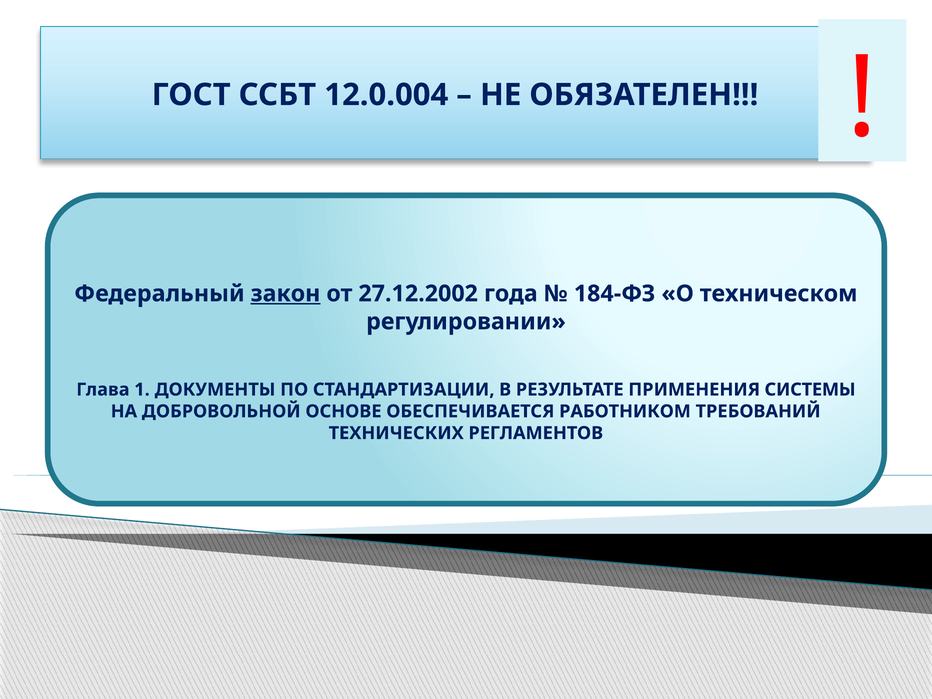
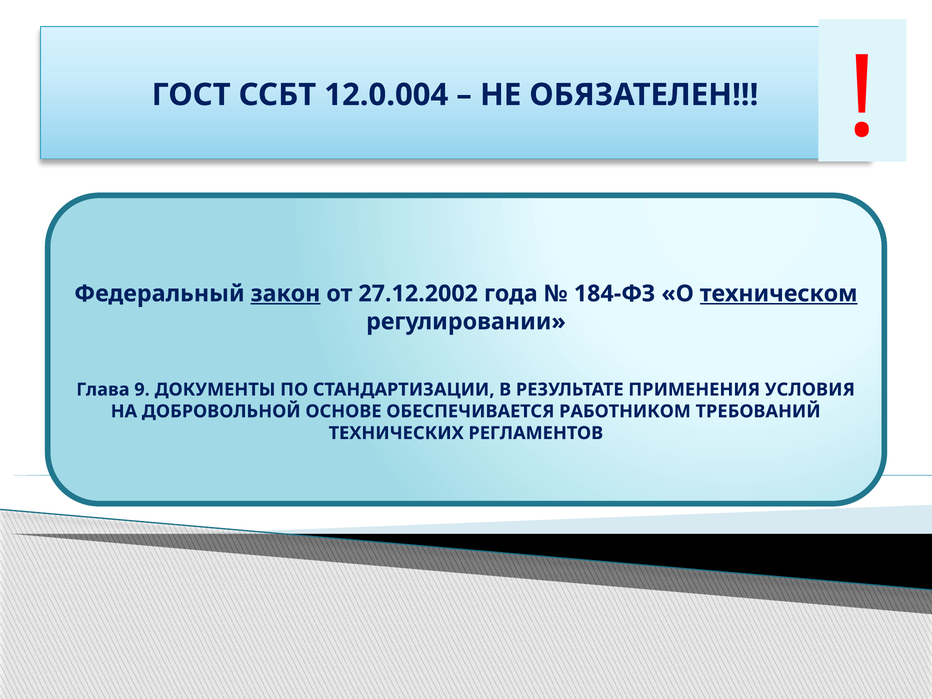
техническом underline: none -> present (779, 294)
1: 1 -> 9 (142, 390)
СИСТЕМЫ: СИСТЕМЫ -> УСЛОВИЯ (810, 390)
